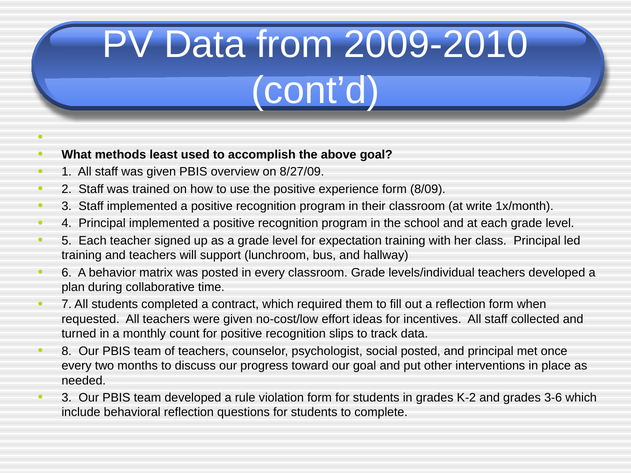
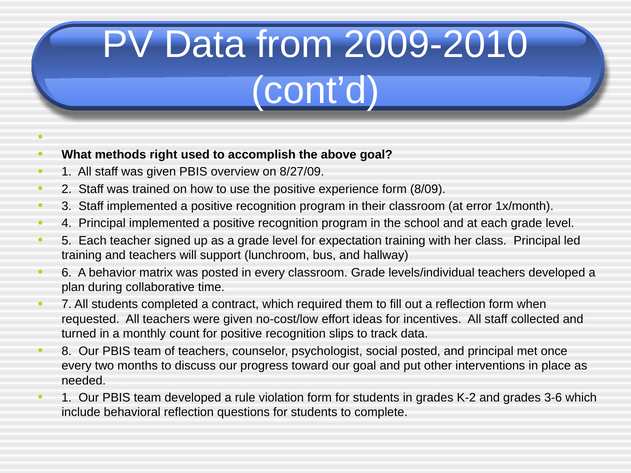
least: least -> right (164, 155)
write: write -> error (479, 206)
3: 3 -> 1 (67, 398)
